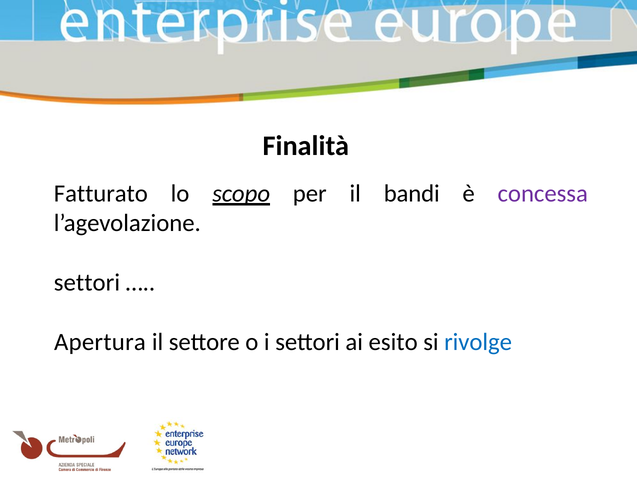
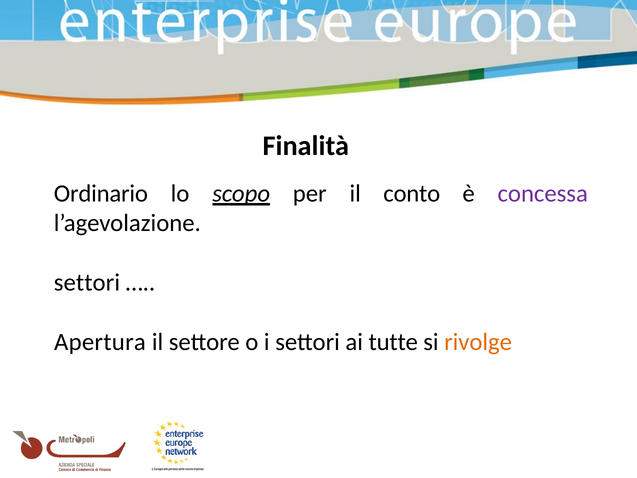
Fatturato: Fatturato -> Ordinario (101, 193)
bandi: bandi -> conto (412, 193)
esito: esito -> tutte (393, 342)
rivolge colour: blue -> orange (478, 342)
